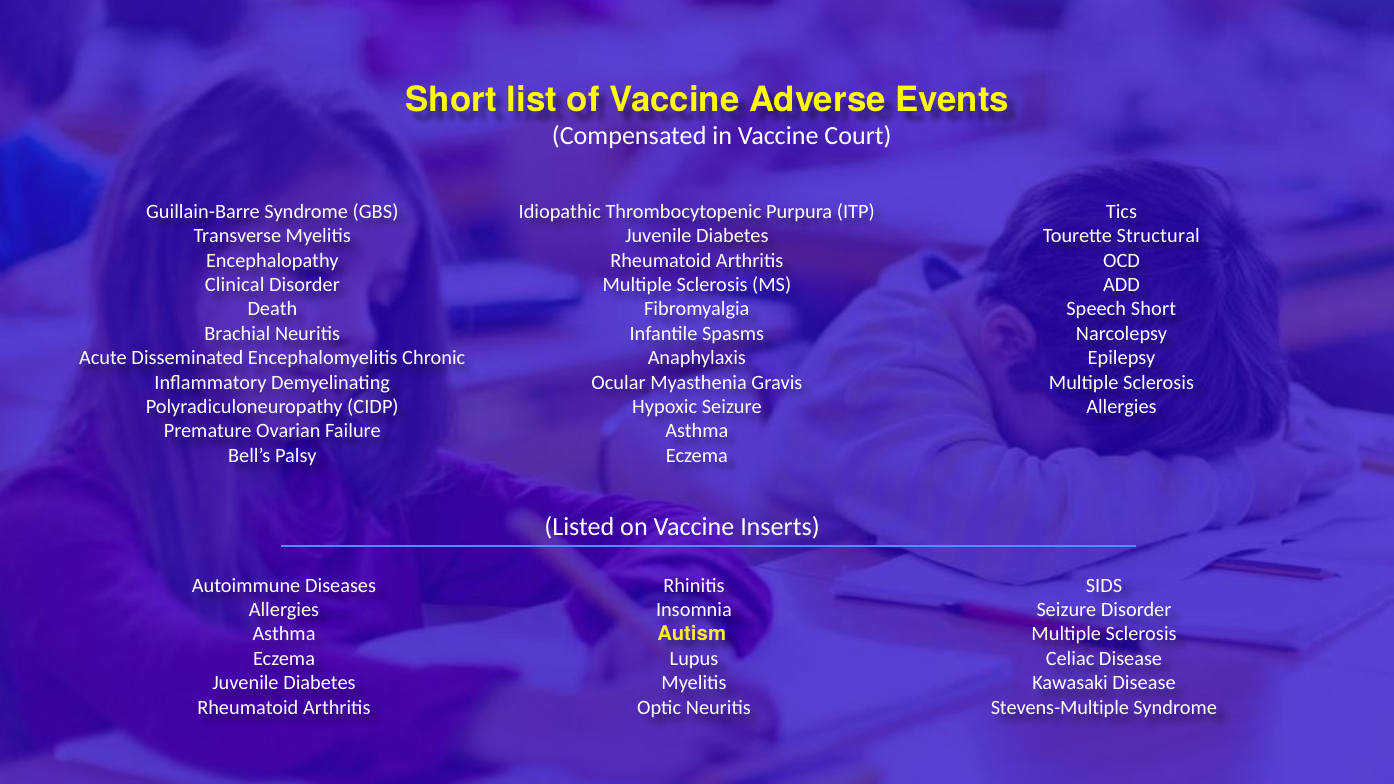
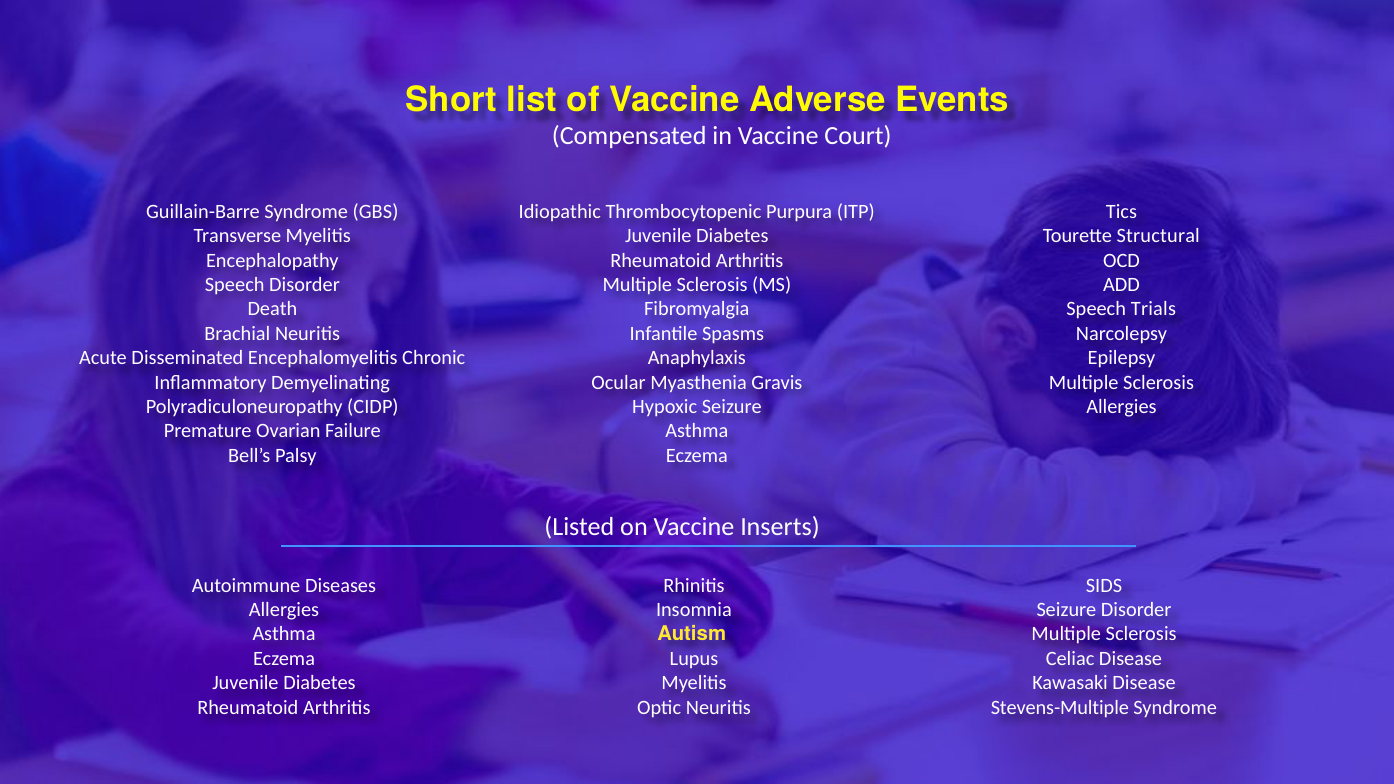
Clinical: Clinical -> Speech (235, 285)
Speech Short: Short -> Trials (1153, 309)
